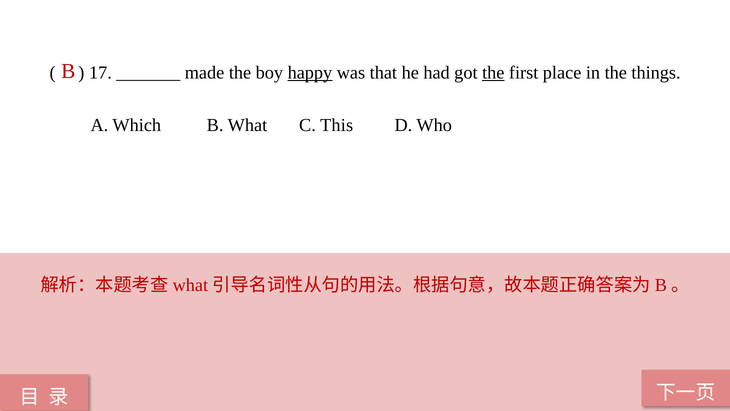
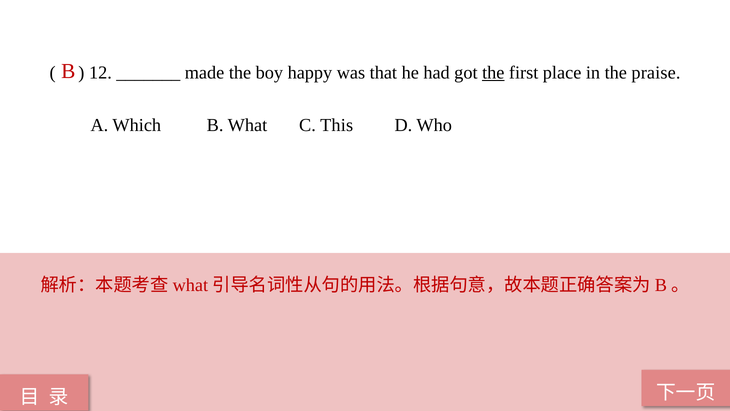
17: 17 -> 12 (100, 73)
happy underline: present -> none (310, 73)
things: things -> praise (656, 73)
